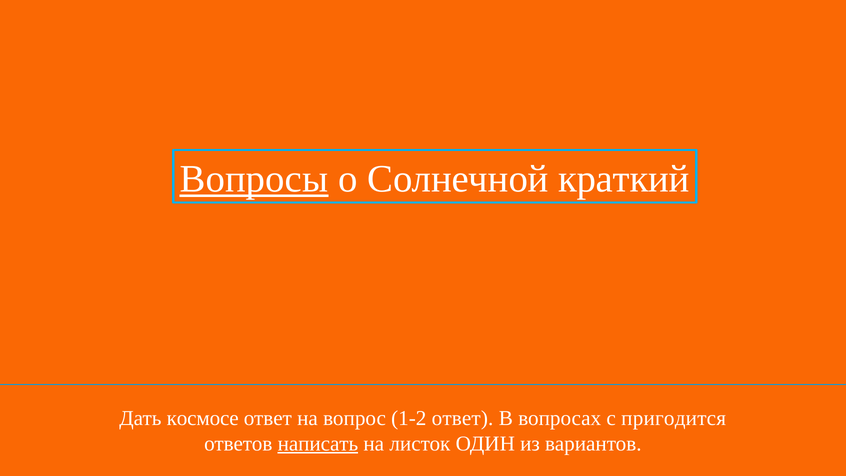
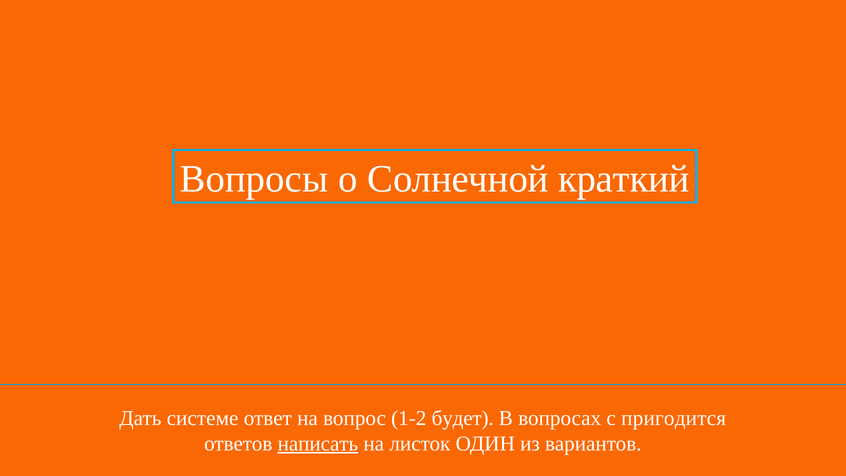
Вопросы underline: present -> none (254, 179)
космосе: космосе -> системе (203, 418)
1-2 ответ: ответ -> будет (463, 418)
